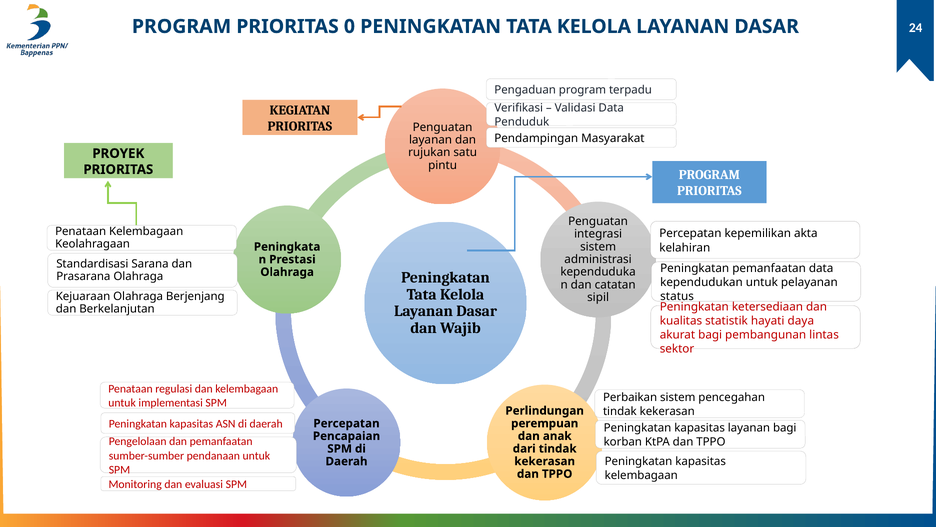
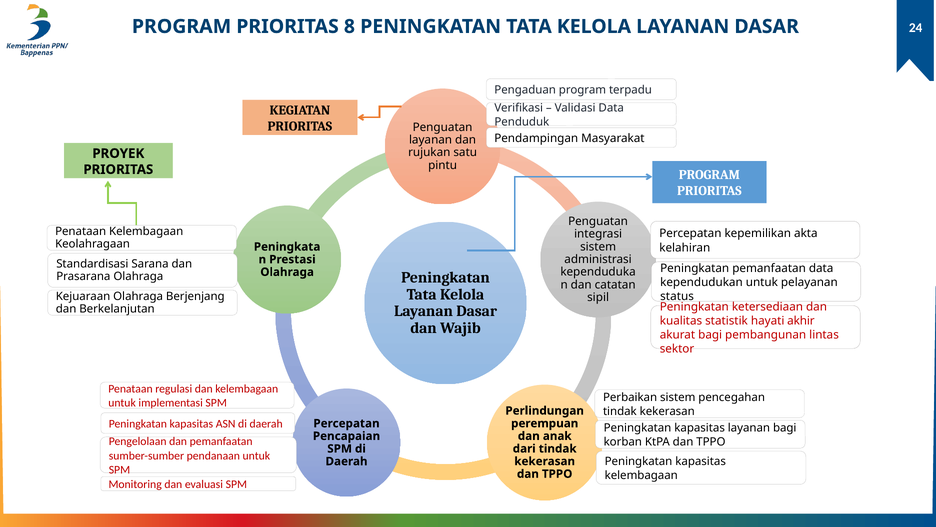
0: 0 -> 8 (349, 27)
daya: daya -> akhir (801, 320)
